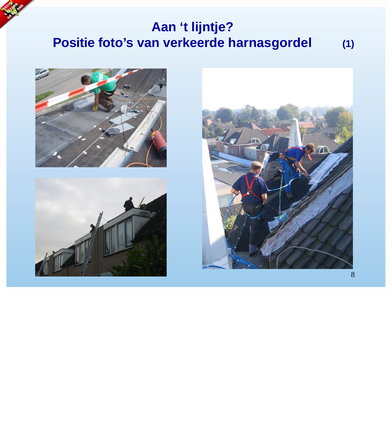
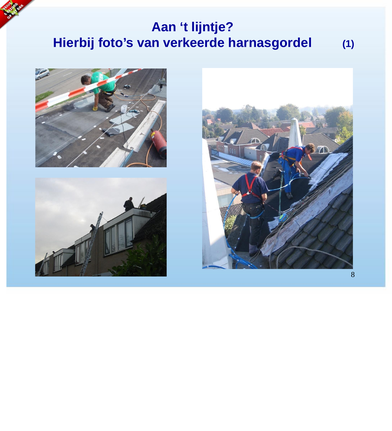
Positie: Positie -> Hierbij (74, 43)
